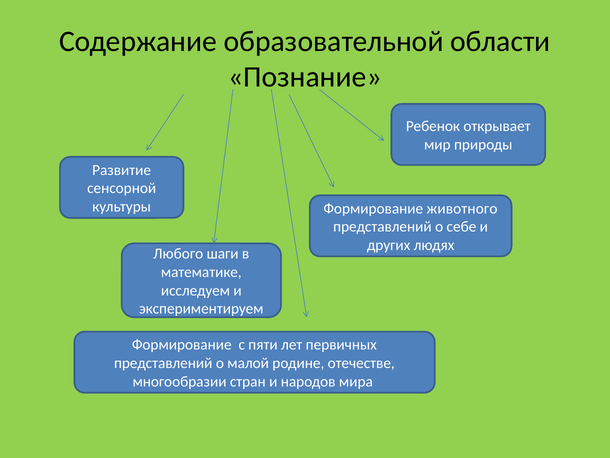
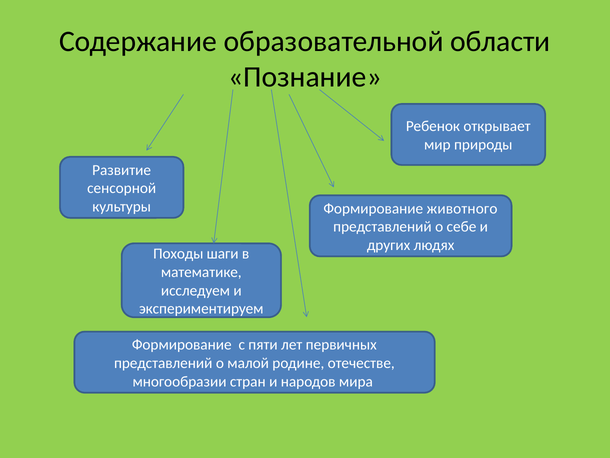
Любого: Любого -> Походы (178, 254)
